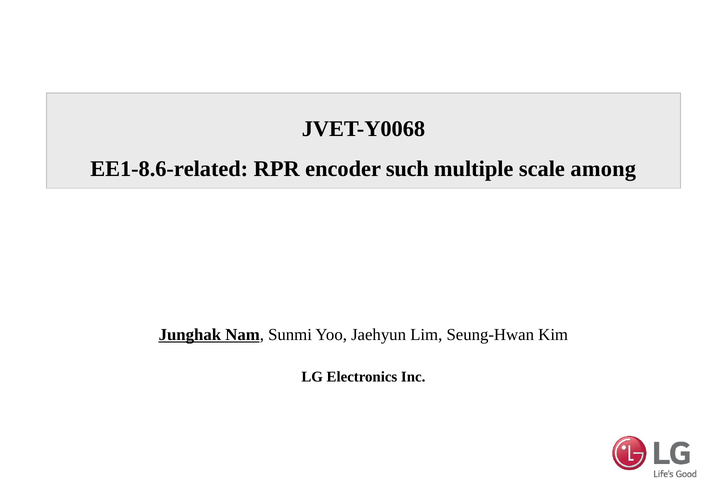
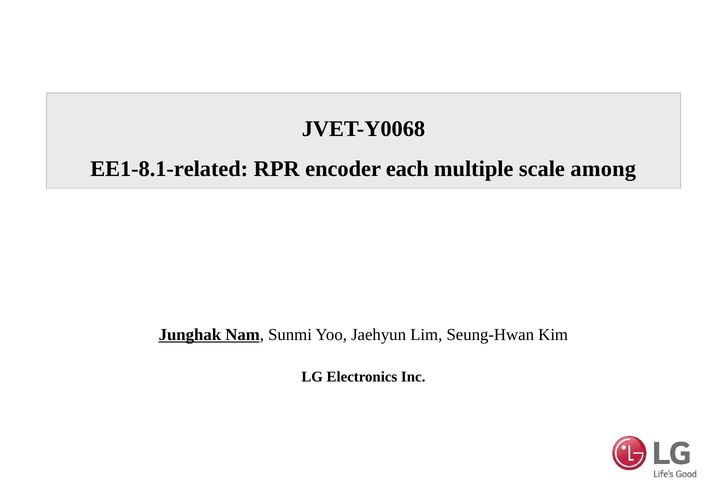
EE1-8.6-related: EE1-8.6-related -> EE1-8.1-related (169, 169)
such: such -> each (407, 169)
